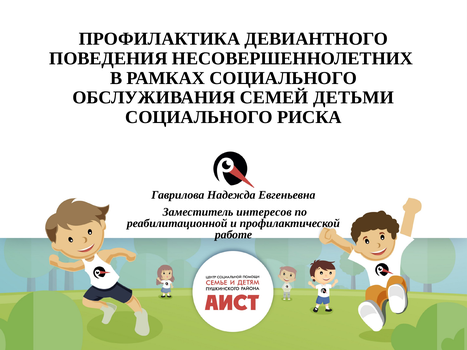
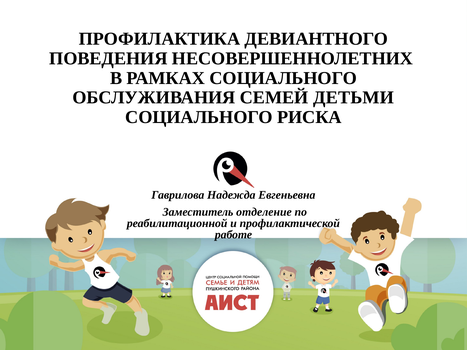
интересов: интересов -> отделение (264, 212)
